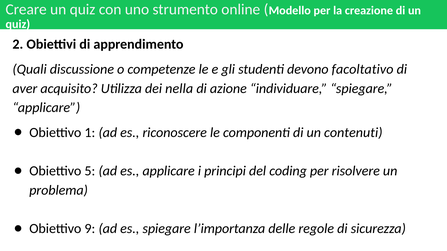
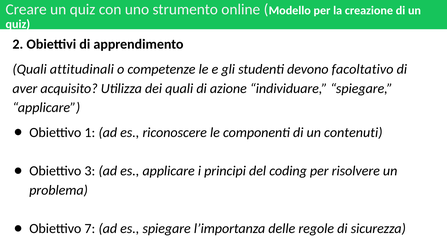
discussione: discussione -> attitudinali (82, 69)
dei nella: nella -> quali (179, 89)
5: 5 -> 3 (90, 171)
9: 9 -> 7 (90, 229)
